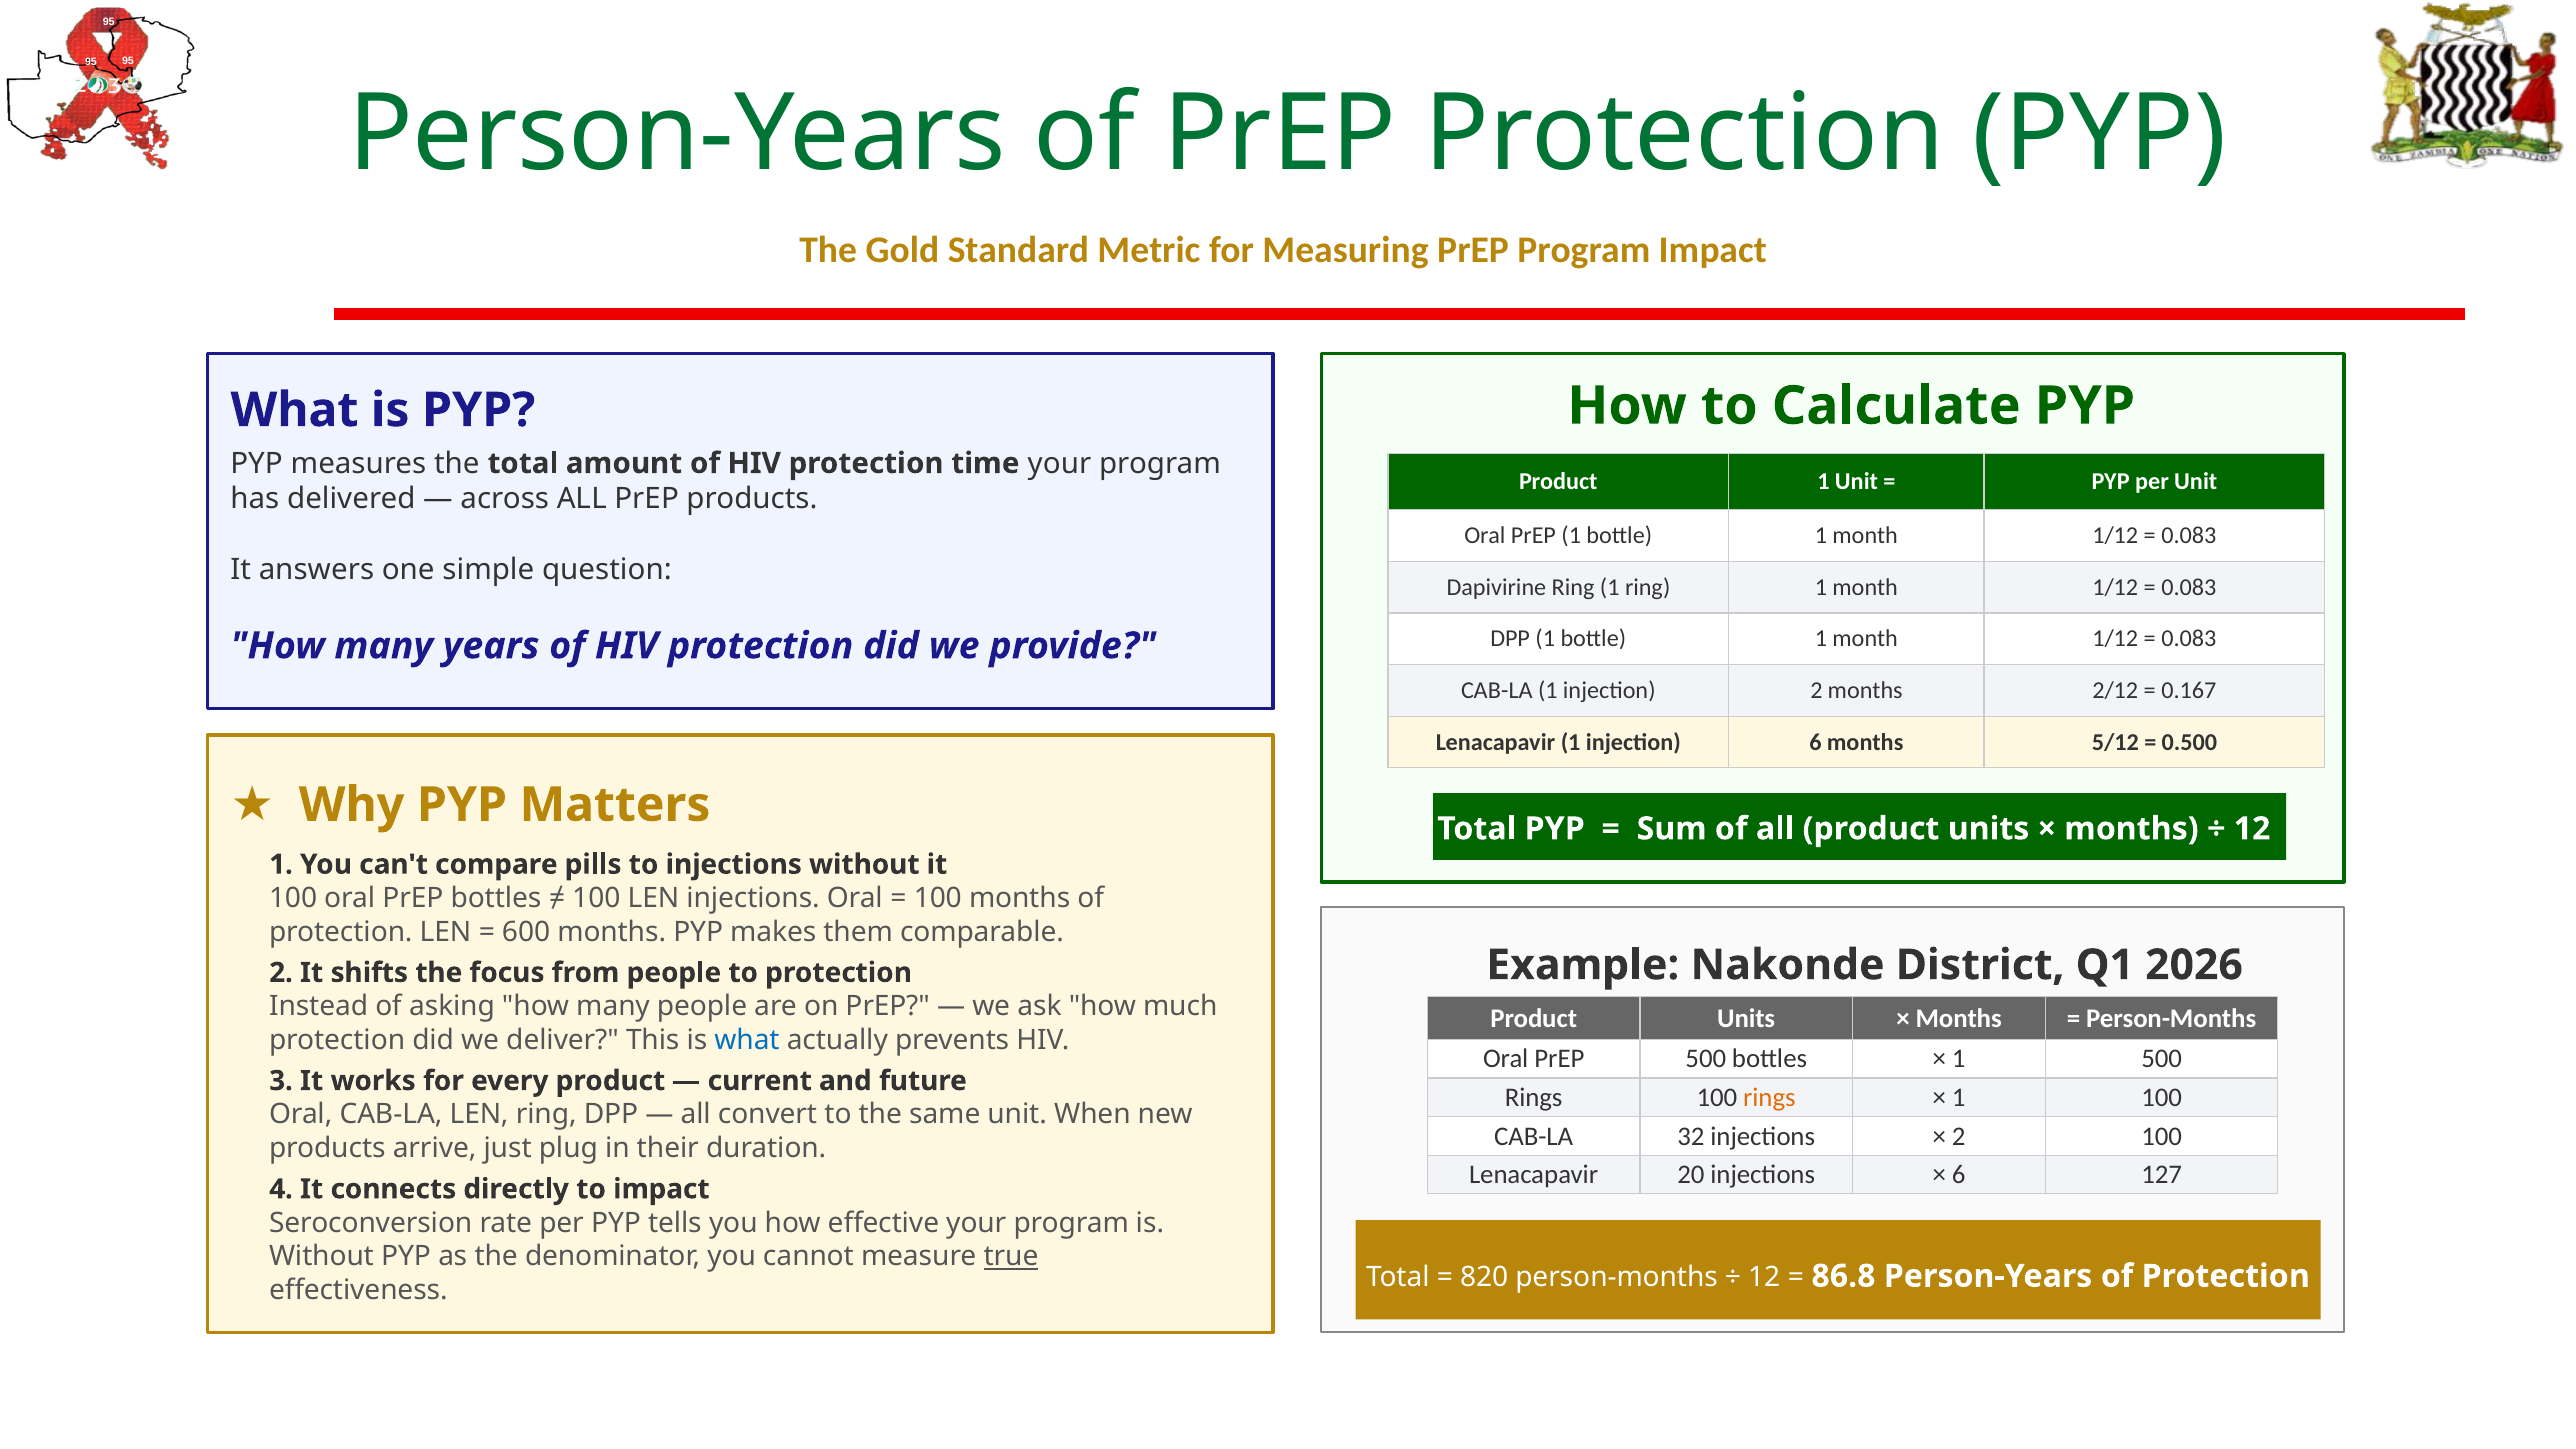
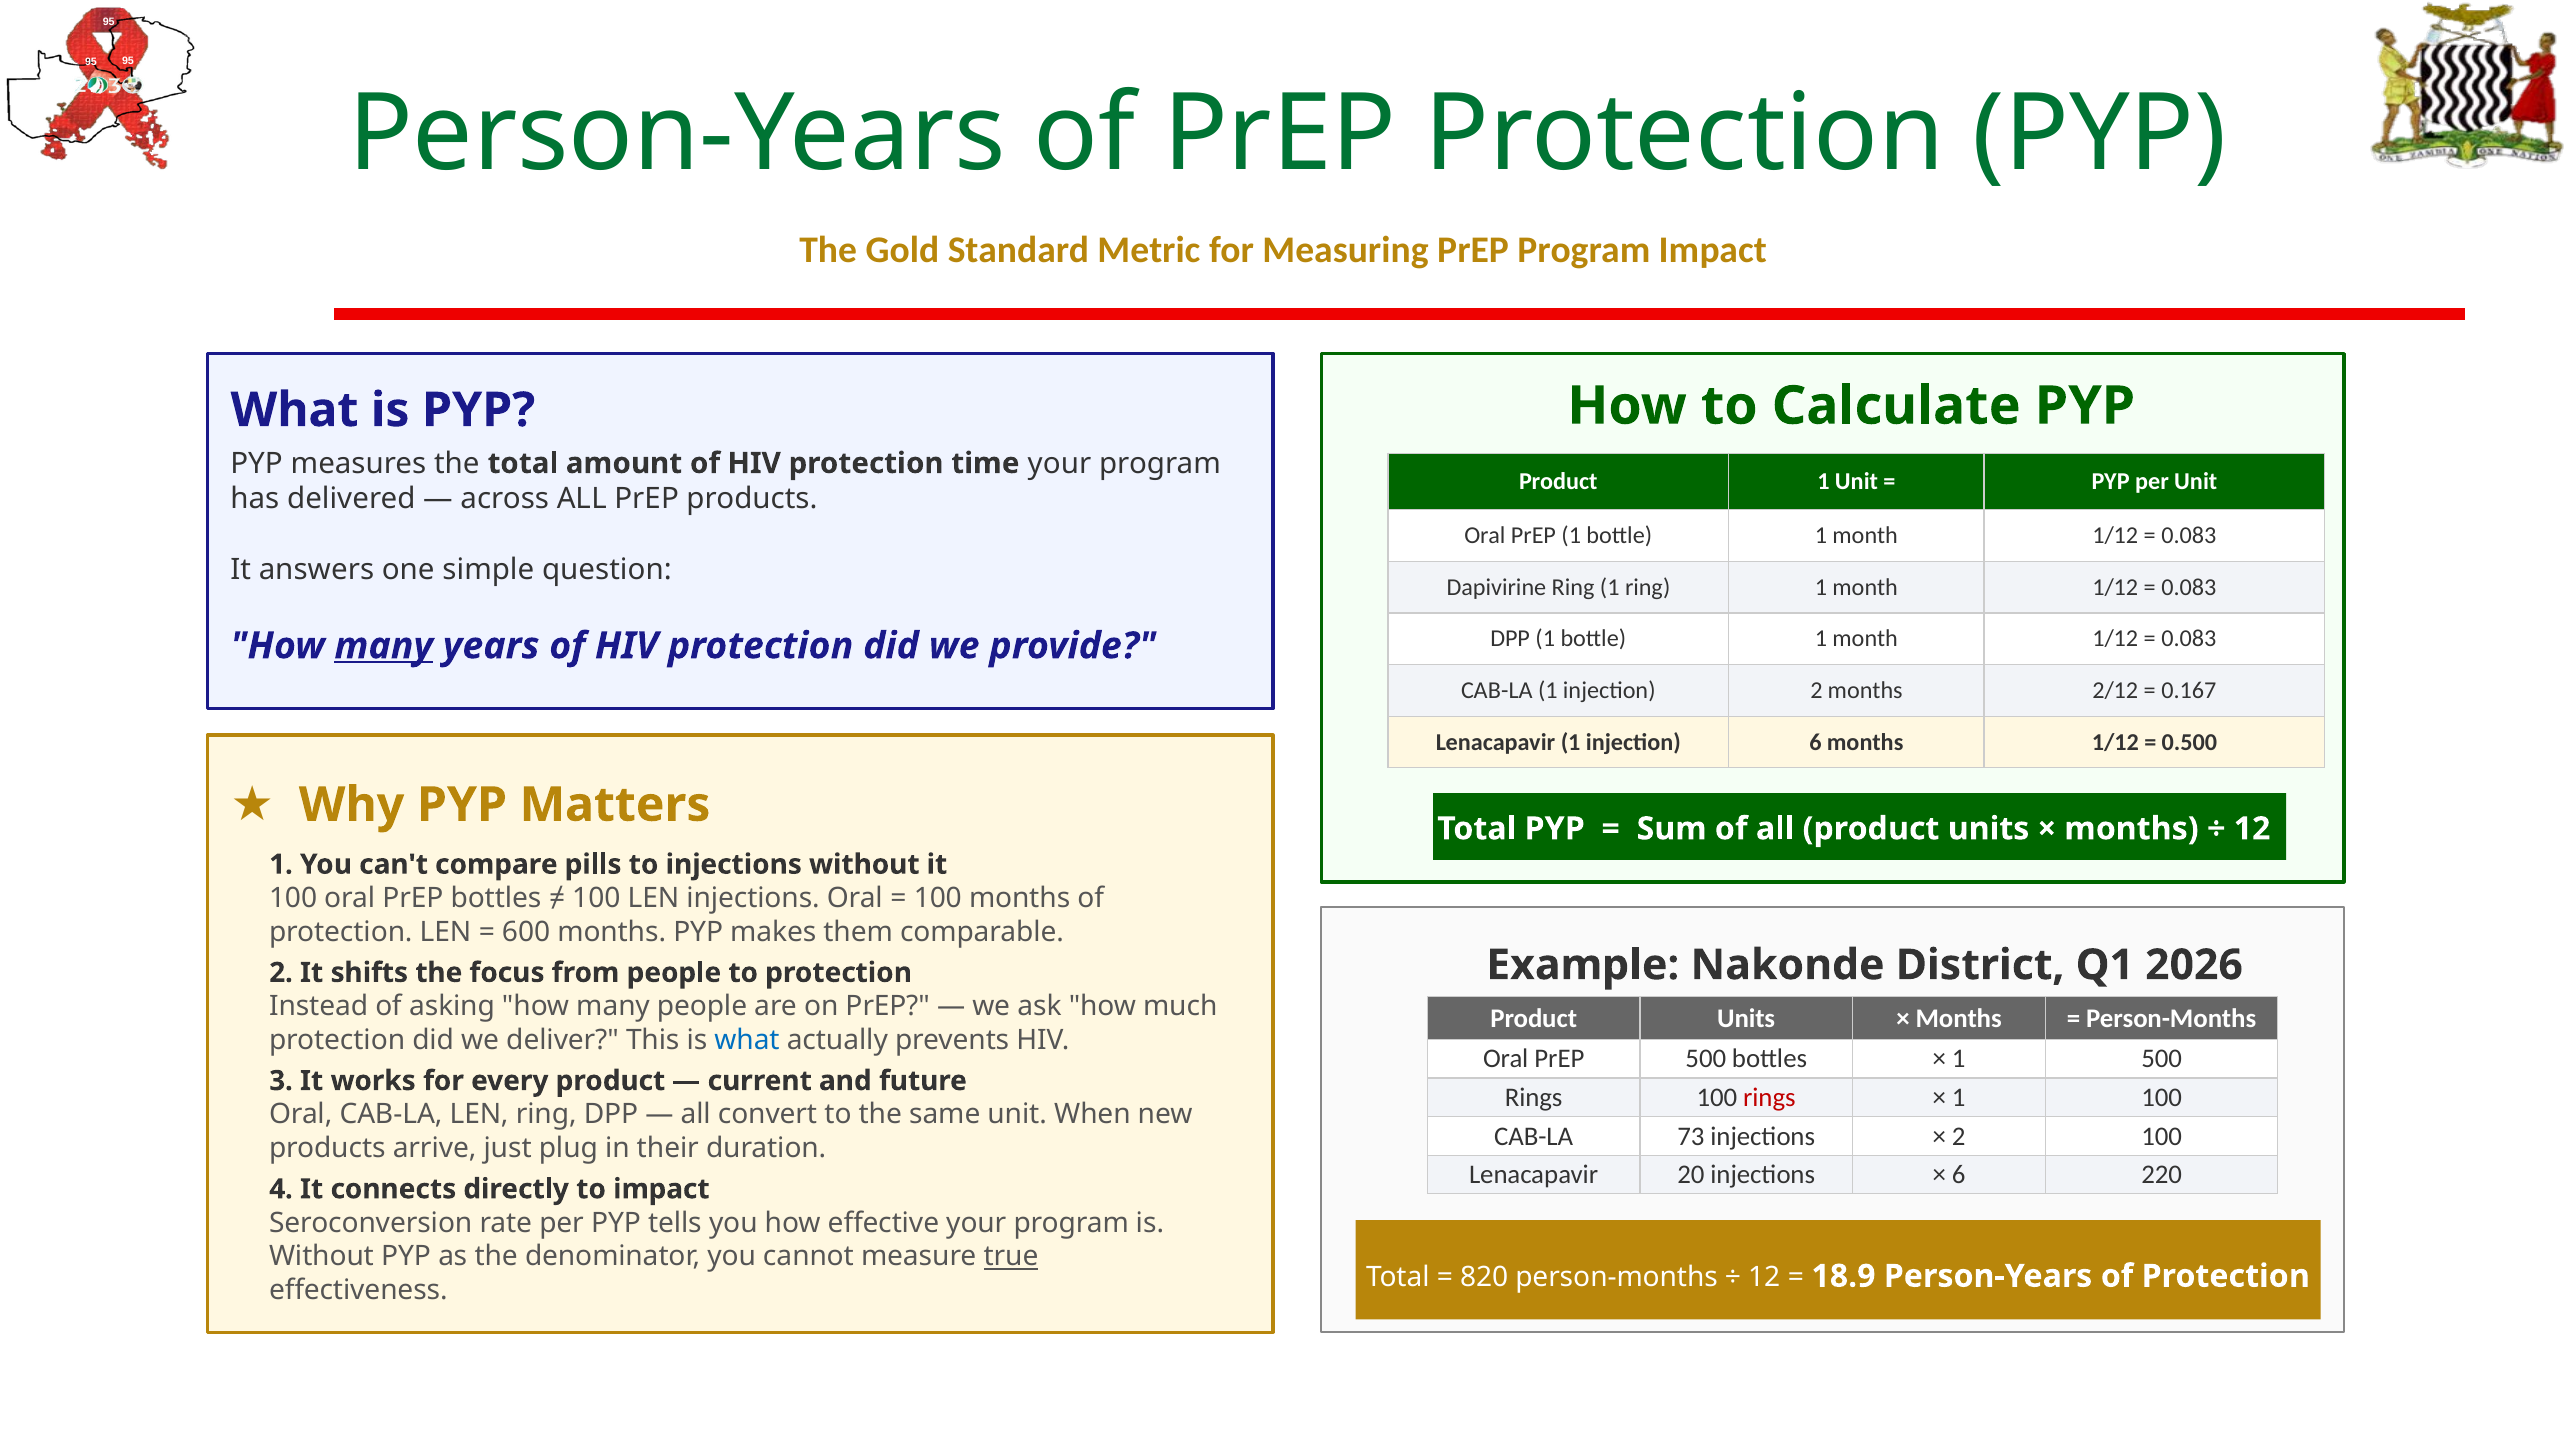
many underline: none -> present (384, 646)
months 5/12: 5/12 -> 1/12 (2115, 742)
rings colour: orange -> red (1769, 1098)
32: 32 -> 73 (1691, 1136)
127: 127 -> 220 (2162, 1175)
86.8: 86.8 -> 18.9 (1843, 1276)
